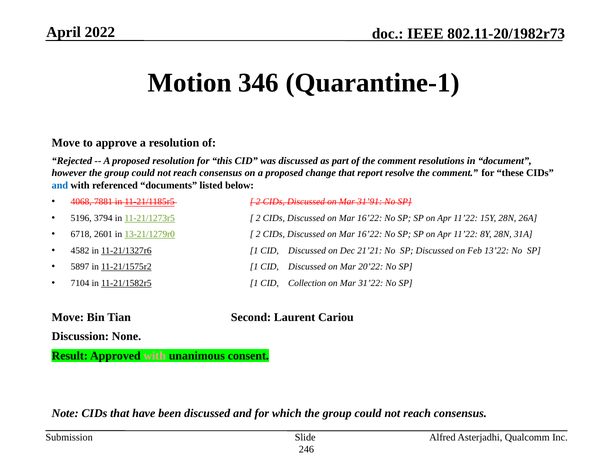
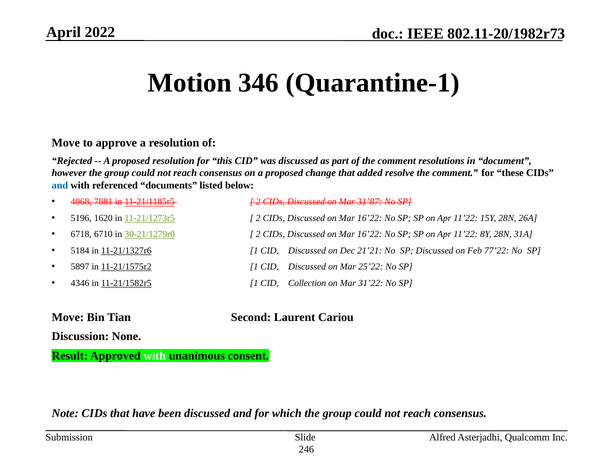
report: report -> added (370, 173)
31’91: 31’91 -> 31’87 (370, 202)
3794: 3794 -> 1620 (103, 218)
2601: 2601 -> 6710 (103, 234)
13-21/1279r0: 13-21/1279r0 -> 30-21/1279r0 (150, 234)
4582: 4582 -> 5184 (80, 251)
13’22: 13’22 -> 77’22 (497, 251)
20’22: 20’22 -> 25’22 (371, 267)
7104: 7104 -> 4346 (80, 283)
with colour: pink -> white (155, 356)
